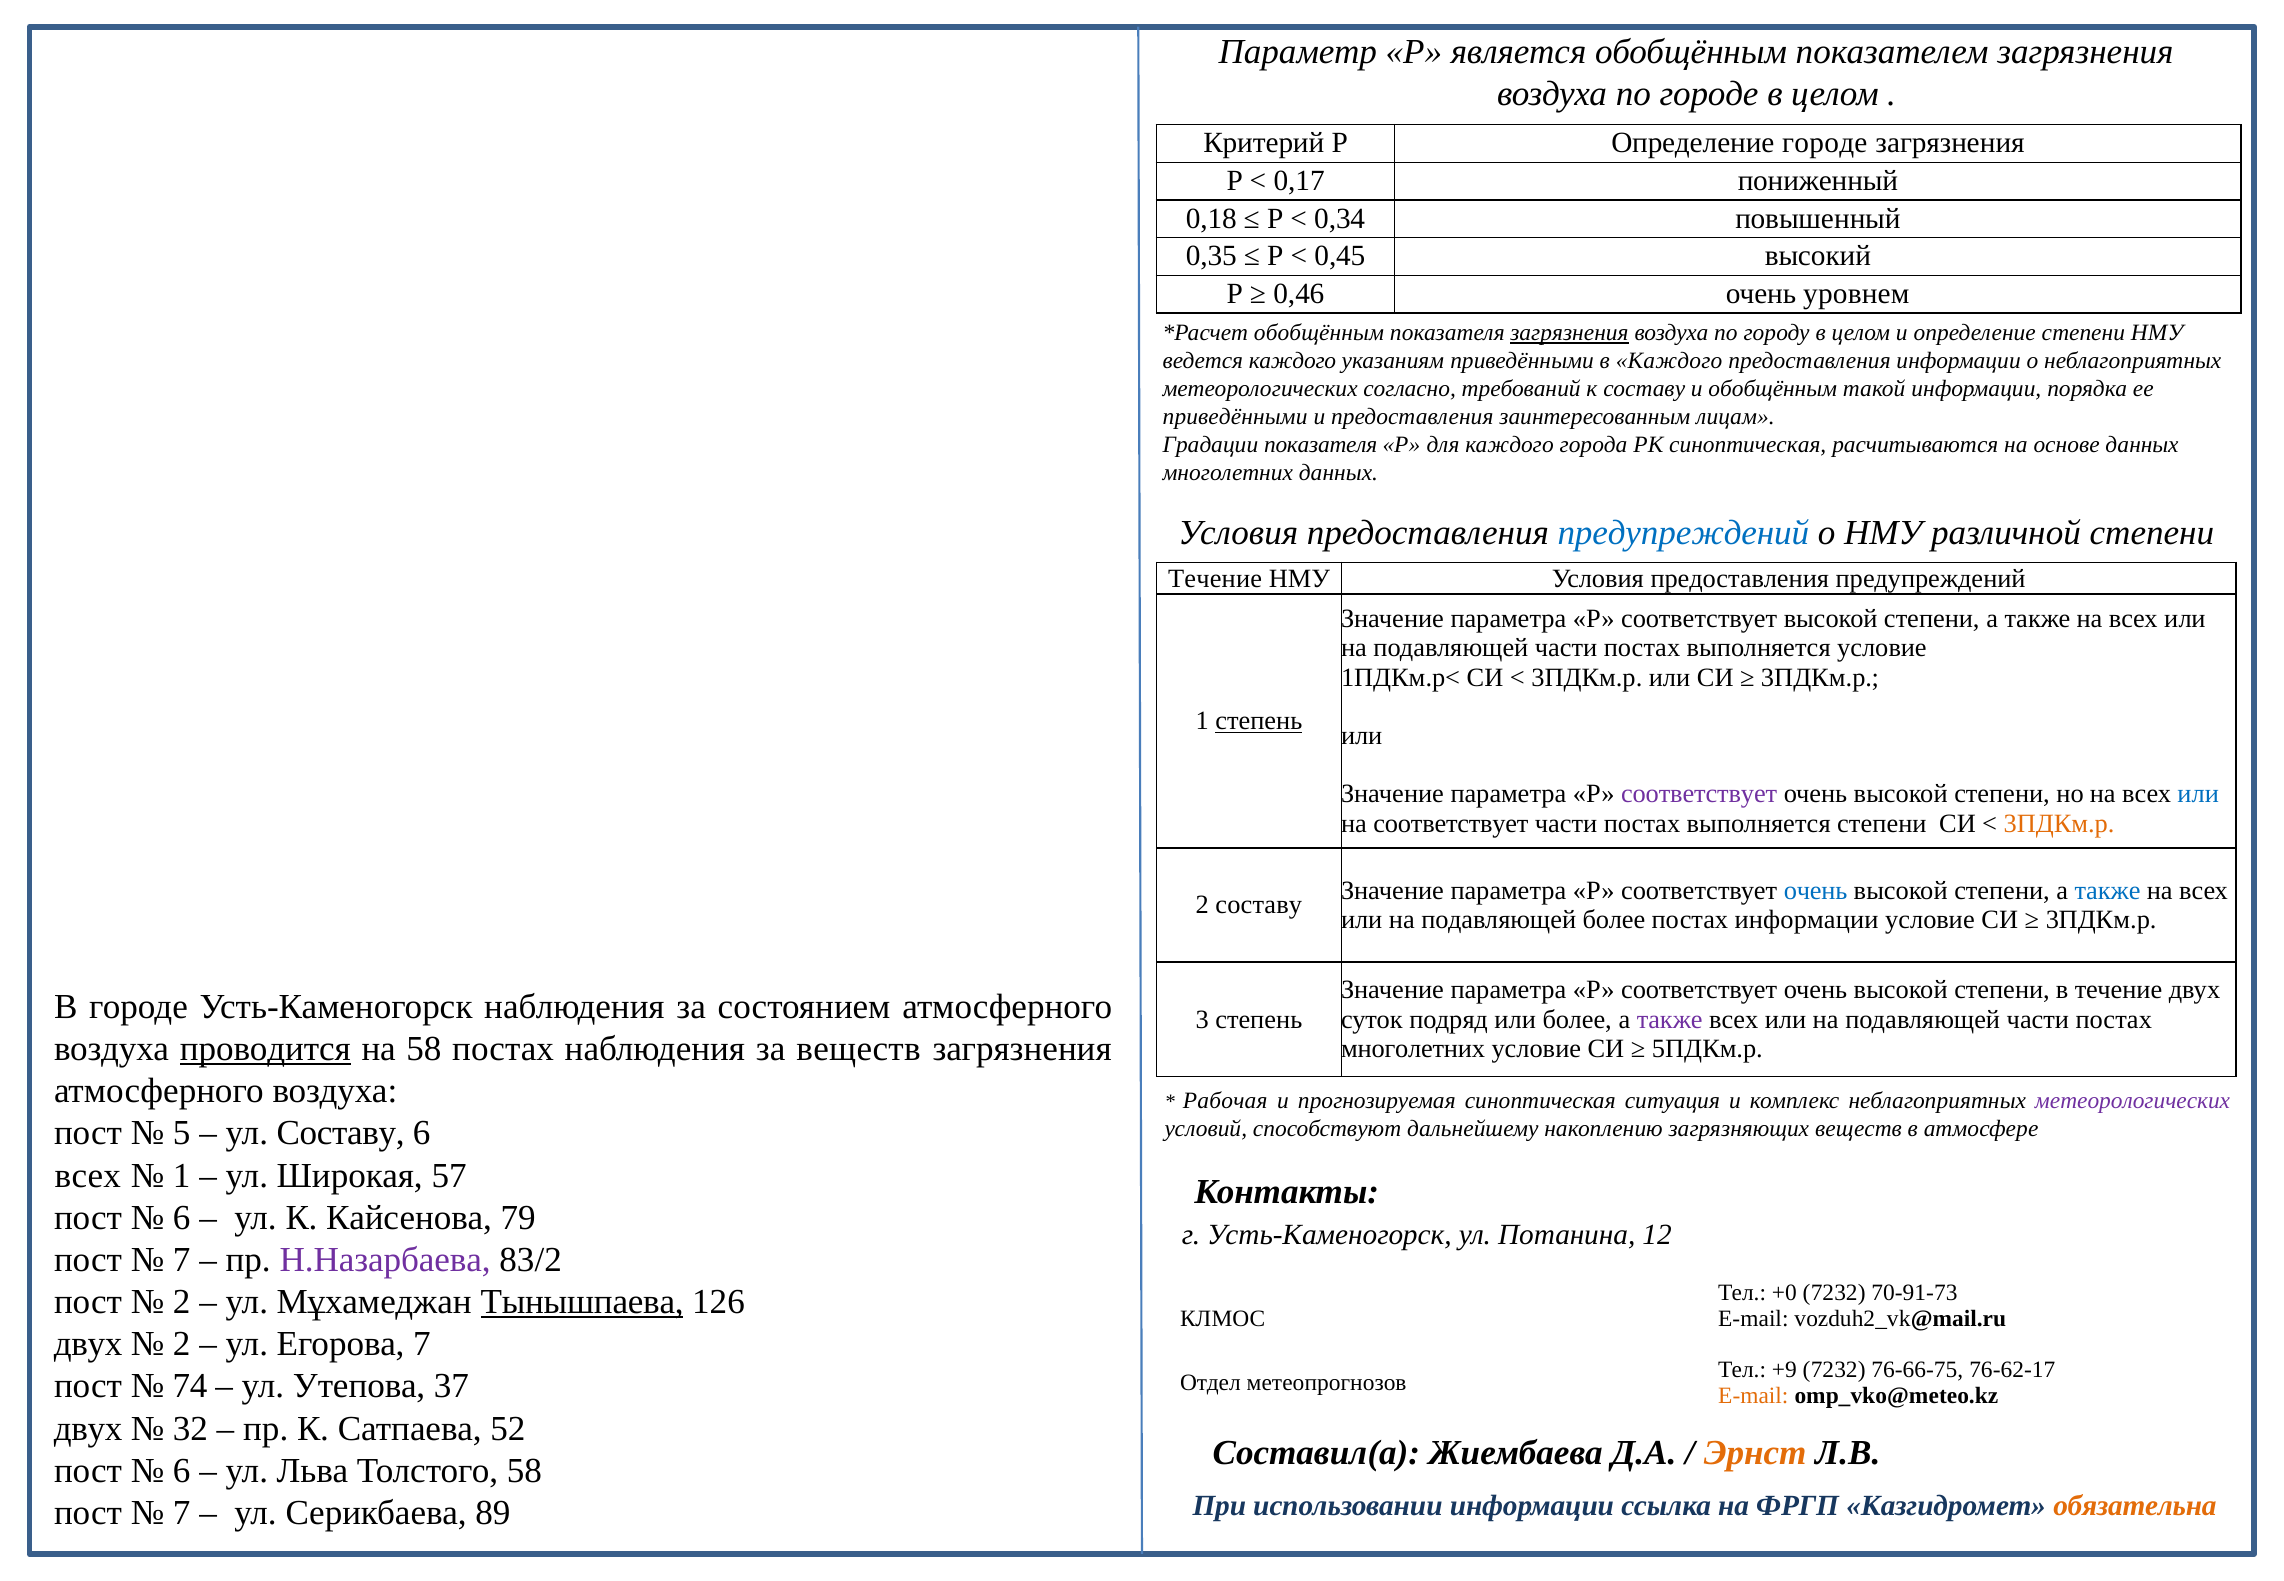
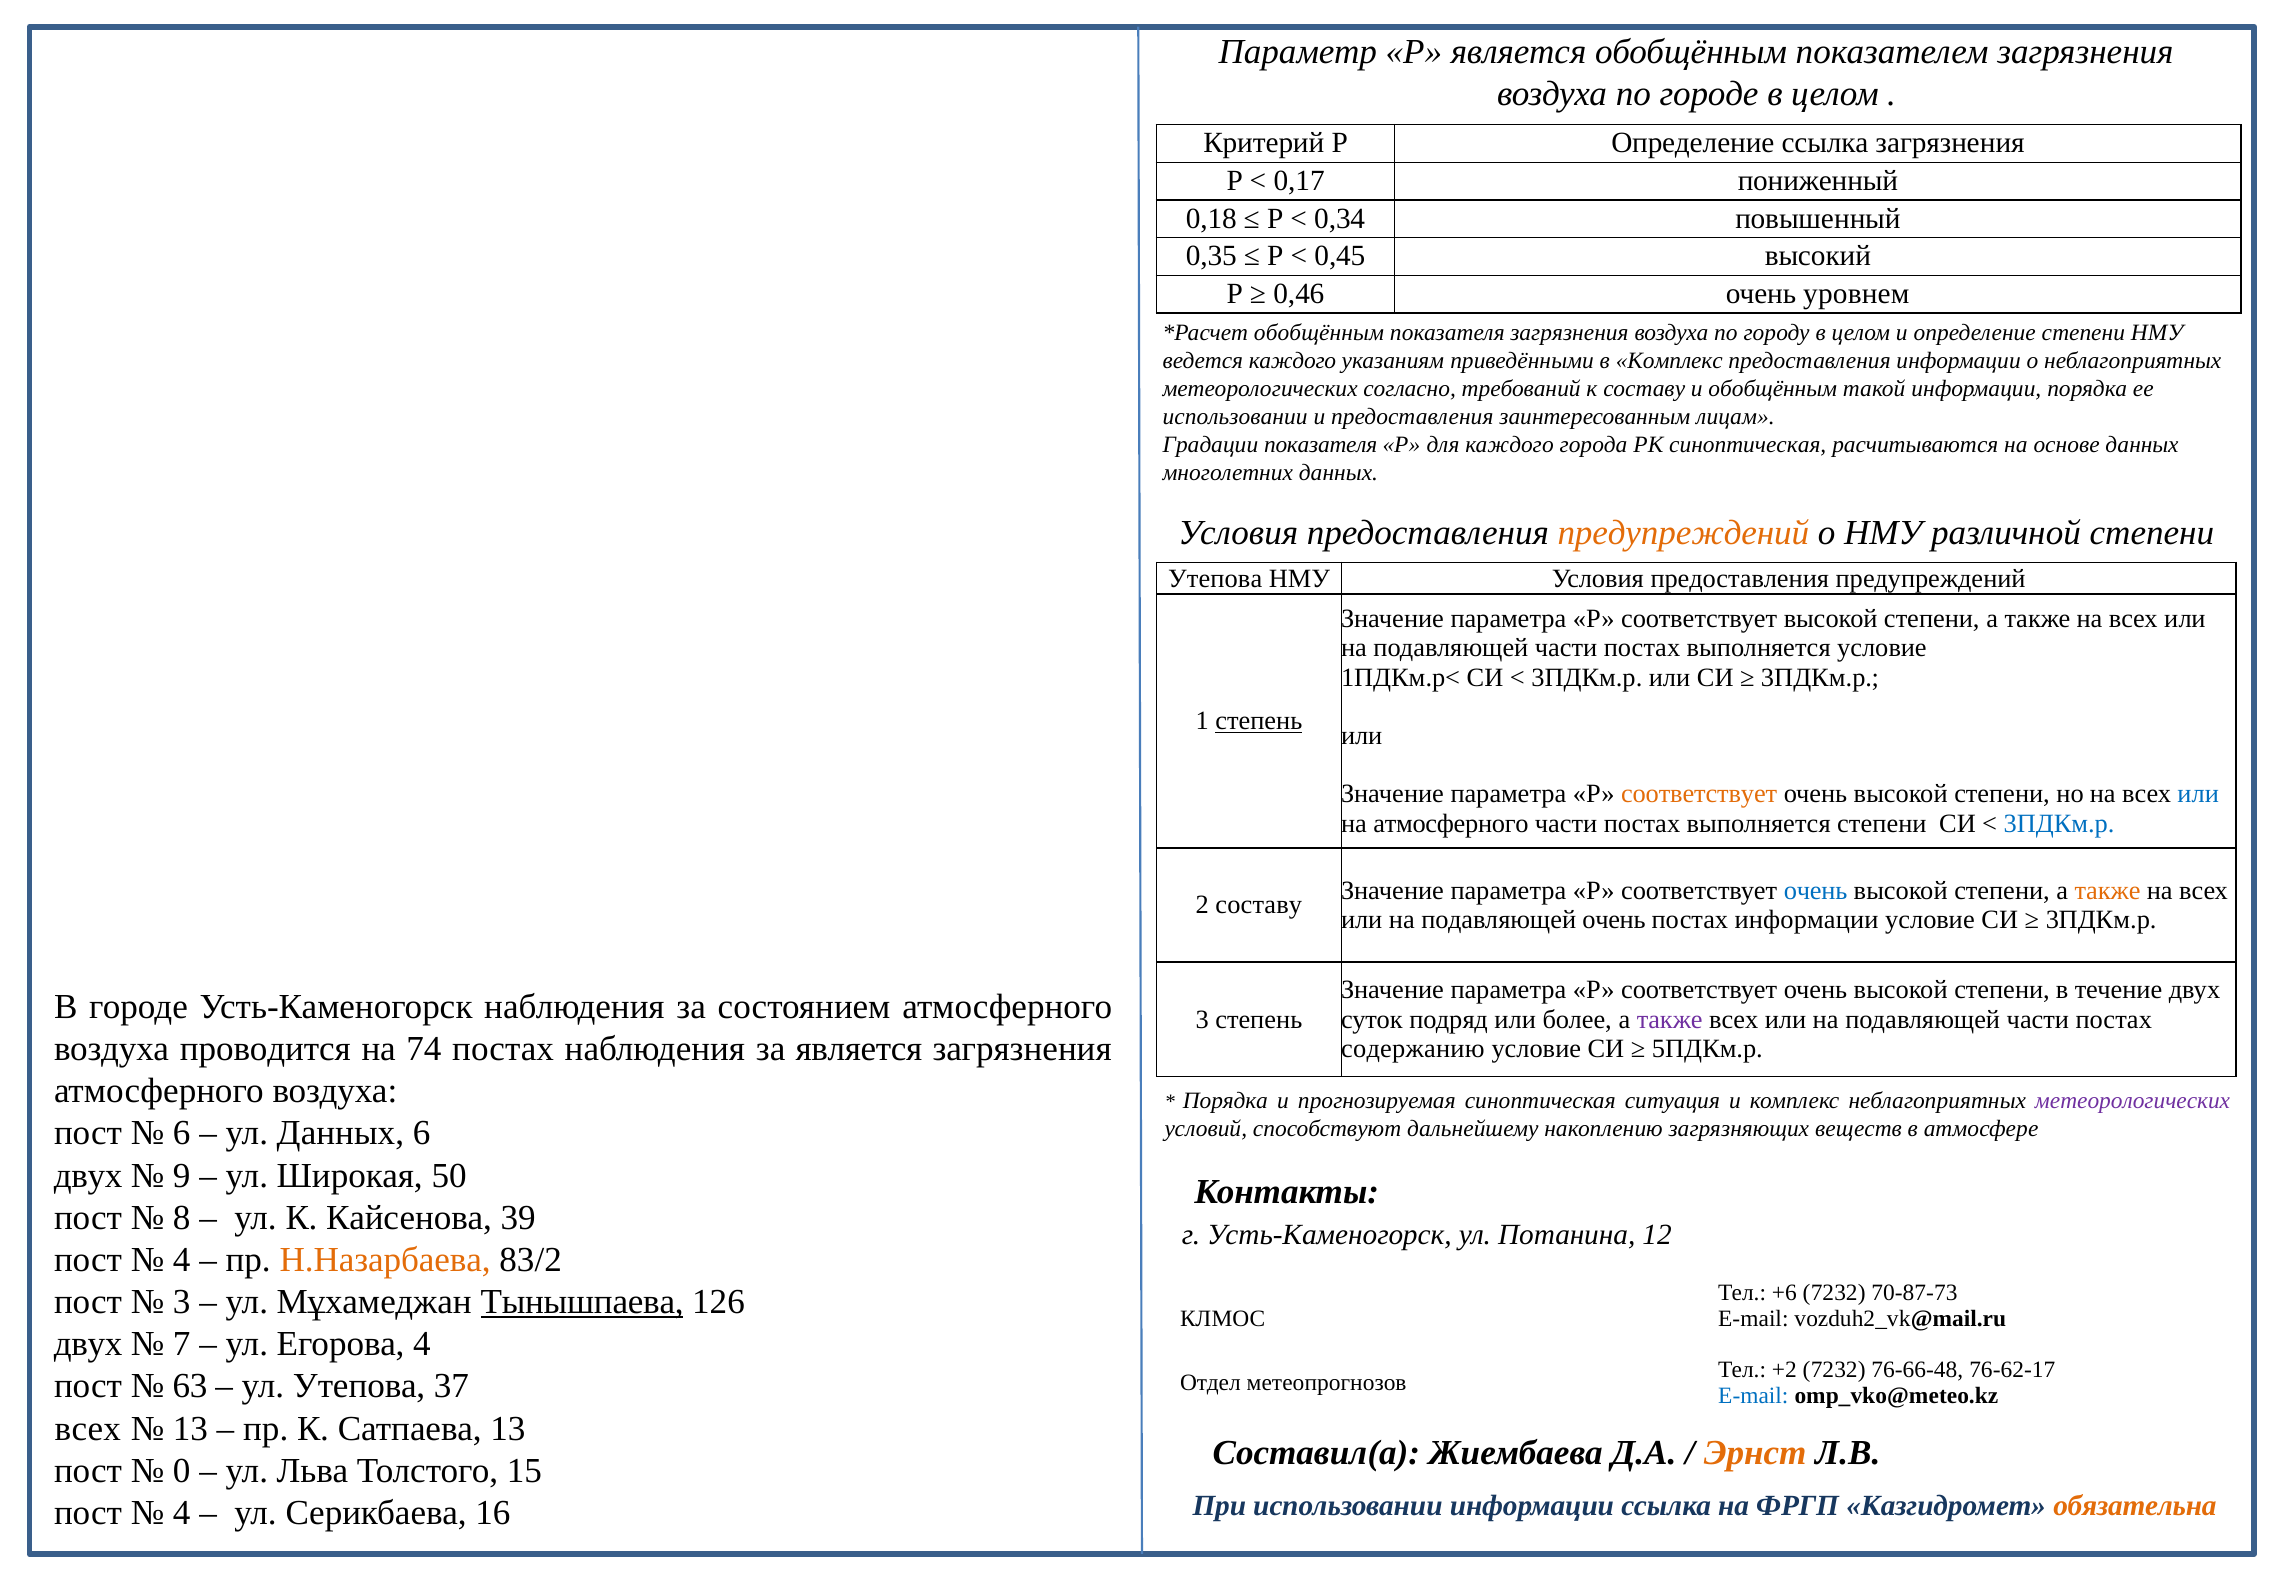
Определение городе: городе -> ссылка (1825, 143)
загрязнения underline: present -> none (1569, 333)
в Каждого: Каждого -> Комплекс (1669, 361)
приведёнными: приведёнными -> использовании (1235, 417)
предупреждений colour: blue -> orange (1683, 533)
Течение: Течение -> Утепова (1215, 579)
соответствует colour: purple -> orange (1699, 794)
на соответствует: соответствует -> атмосферного (1451, 824)
3ПДКм.р colour: orange -> blue (2059, 824)
также colour: blue -> orange (2108, 891)
подавляющей более: более -> очень (1614, 920)
проводится underline: present -> none (265, 1049)
на 58: 58 -> 74 (424, 1049)
за веществ: веществ -> является (859, 1049)
многолетних: многолетних -> содержанию (1413, 1049)
Рабочая: Рабочая -> Порядка (1225, 1101)
5: 5 -> 6 (182, 1134)
ул Составу: Составу -> Данных (340, 1134)
всех: всех -> двух (88, 1176)
1: 1 -> 9 (182, 1176)
57: 57 -> 50 (449, 1176)
6: 6 -> 8 (182, 1218)
79: 79 -> 39 (518, 1218)
7: 7 -> 4 (182, 1260)
Н.Назарбаева colour: purple -> orange (385, 1260)
+0: +0 -> +6 (1784, 1293)
70-91-73: 70-91-73 -> 70-87-73 (1914, 1293)
2: 2 -> 3 (182, 1302)
2: 2 -> 7 (182, 1344)
Егорова 7: 7 -> 4 (422, 1344)
+9: +9 -> +2 (1784, 1370)
76-66-75: 76-66-75 -> 76-66-48 (1917, 1370)
74: 74 -> 63 (190, 1387)
E-mail colour: orange -> blue (1753, 1396)
двух: двух -> всех (88, 1429)
32: 32 -> 13 (190, 1429)
Сатпаева 52: 52 -> 13 (508, 1429)
6: 6 -> 0 (182, 1471)
Толстого 58: 58 -> 15 (524, 1471)
7: 7 -> 4 (182, 1513)
89: 89 -> 16 (493, 1513)
